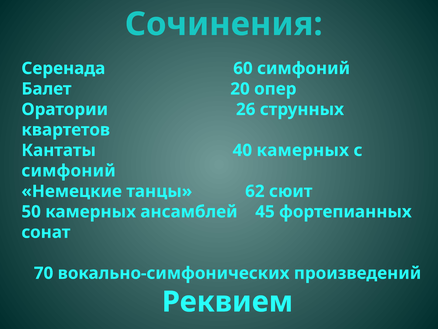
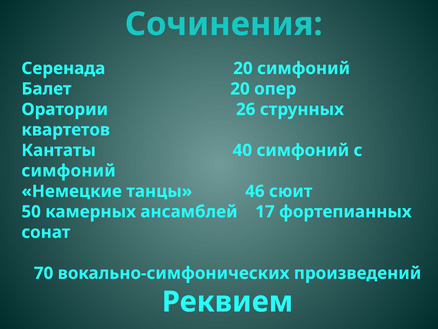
Серенада 60: 60 -> 20 (243, 68)
40 камерных: камерных -> симфоний (303, 150)
62: 62 -> 46 (255, 191)
45: 45 -> 17 (265, 211)
